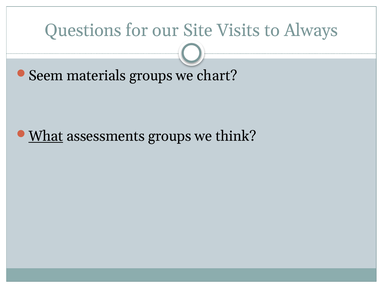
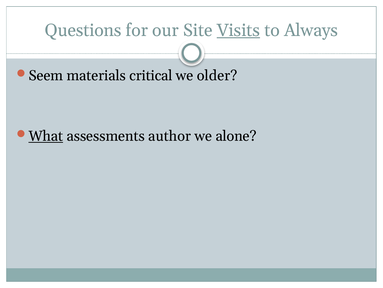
Visits underline: none -> present (238, 30)
materials groups: groups -> critical (151, 75)
chart: chart -> older (217, 75)
assessments groups: groups -> author (170, 136)
think: think -> alone (236, 136)
